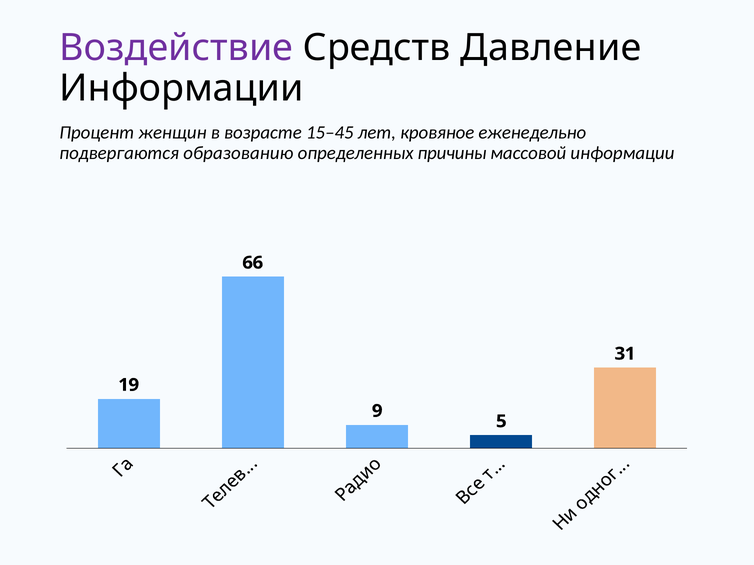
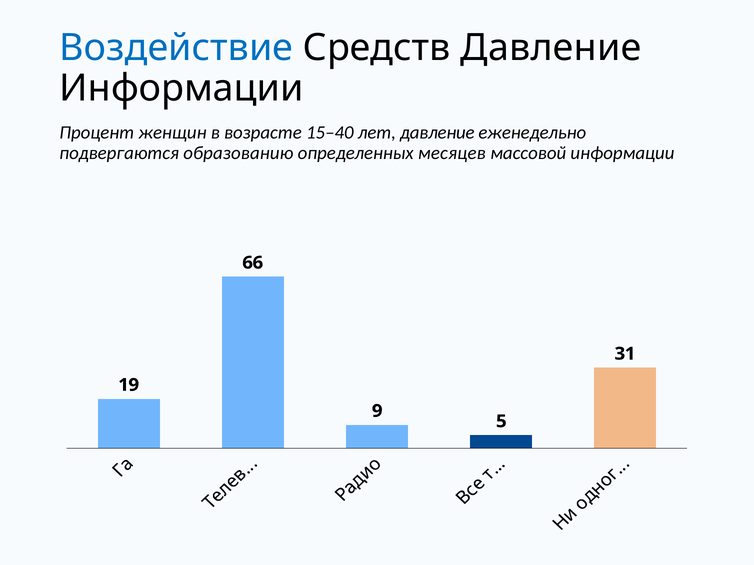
Воздействие colour: purple -> blue (176, 48)
15–45: 15–45 -> 15–40 (330, 133)
лет кровяное: кровяное -> давление (437, 133)
причины: причины -> месяцев (452, 153)
